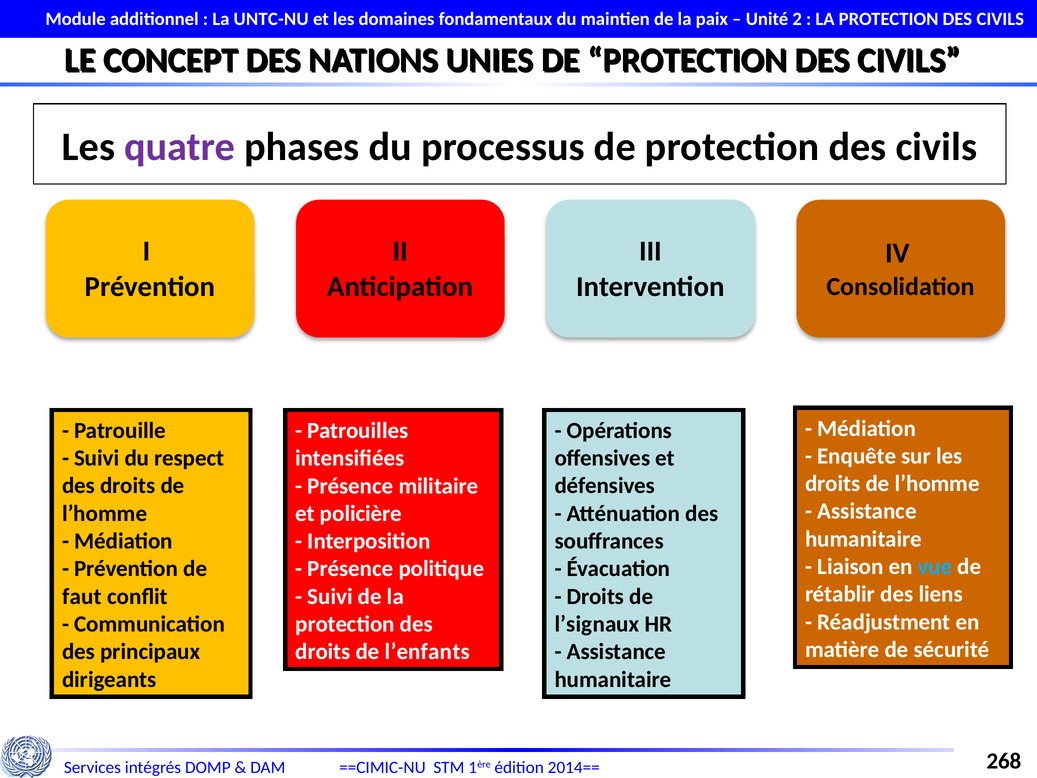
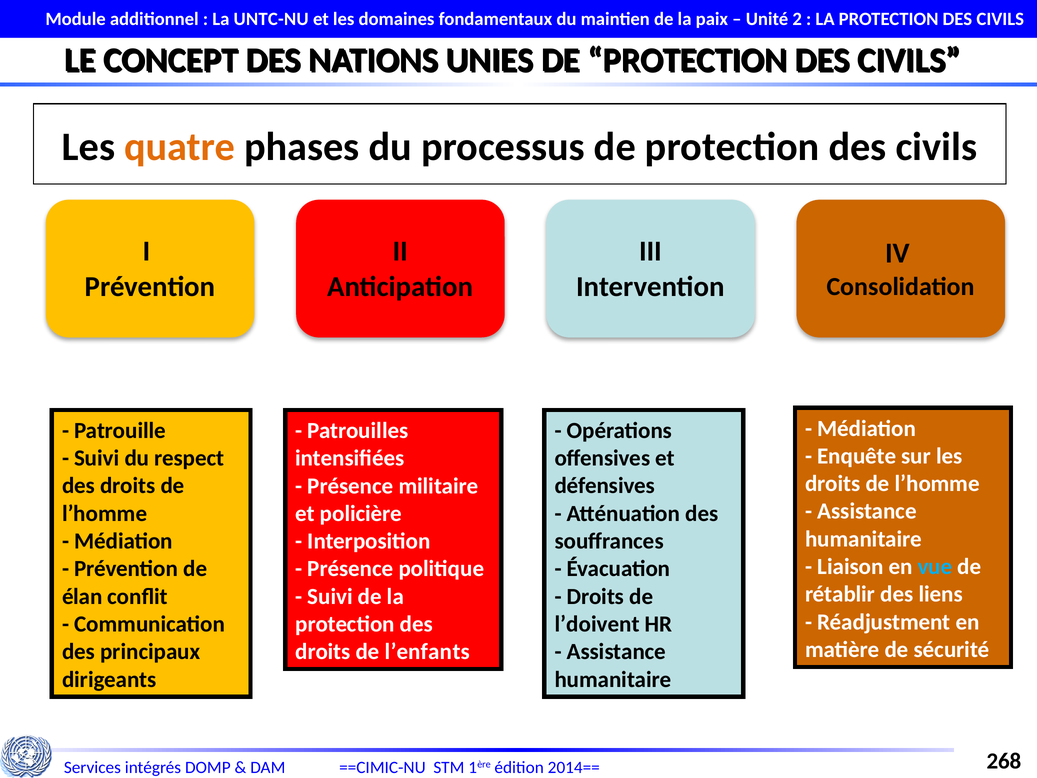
quatre colour: purple -> orange (180, 147)
faut: faut -> élan (82, 596)
l’signaux: l’signaux -> l’doivent (597, 624)
